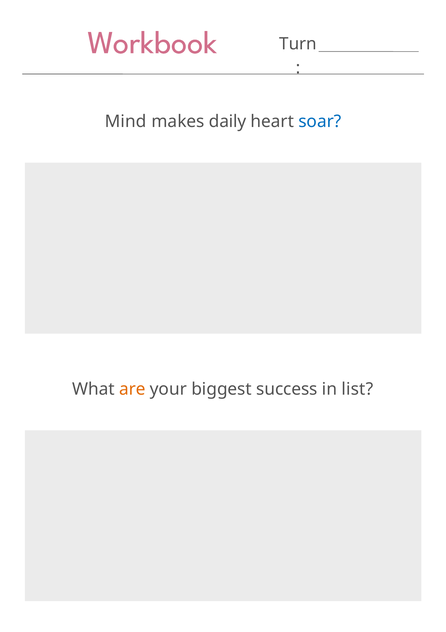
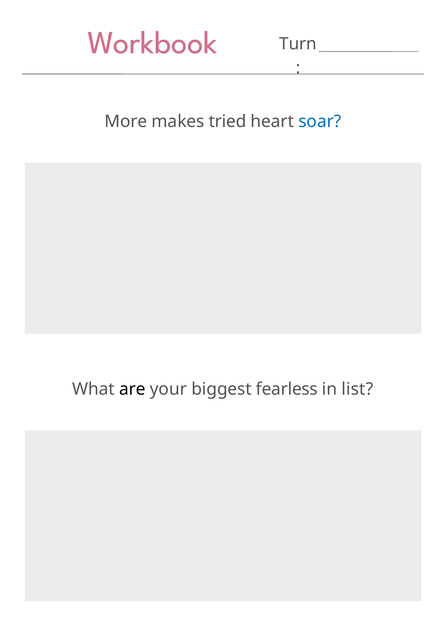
Mind: Mind -> More (126, 121)
daily: daily -> tried (228, 121)
are colour: orange -> black (132, 388)
success: success -> fearless (287, 388)
